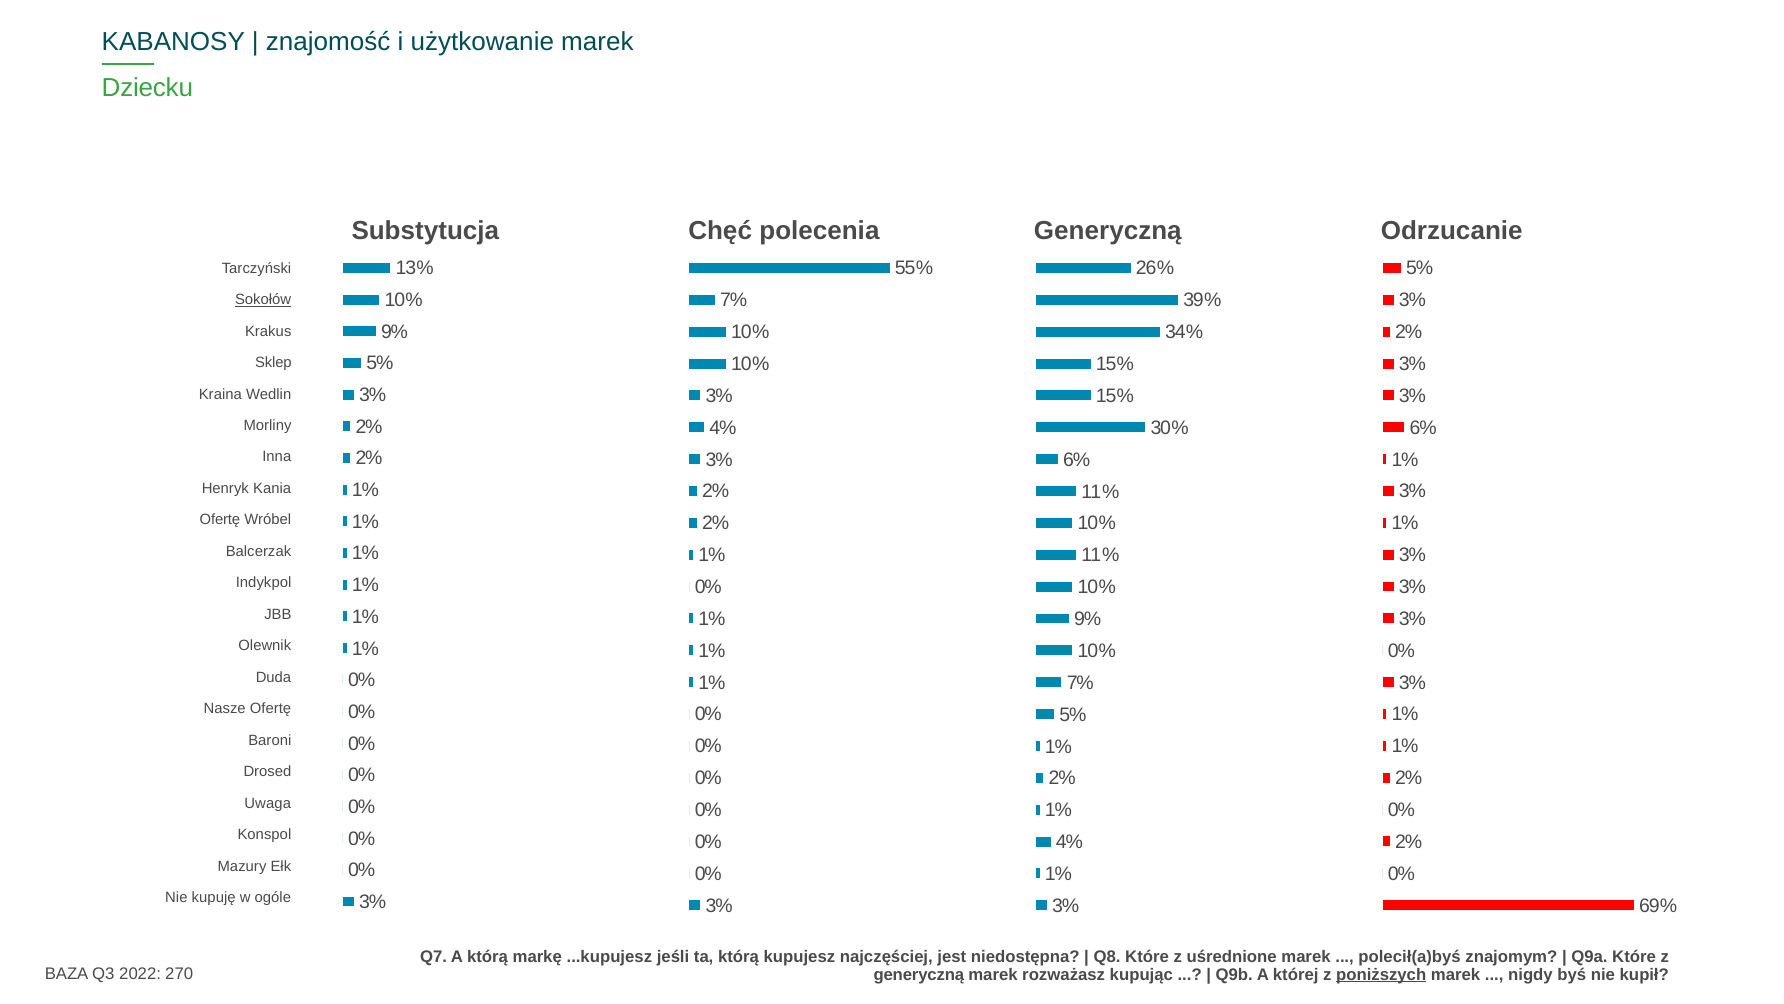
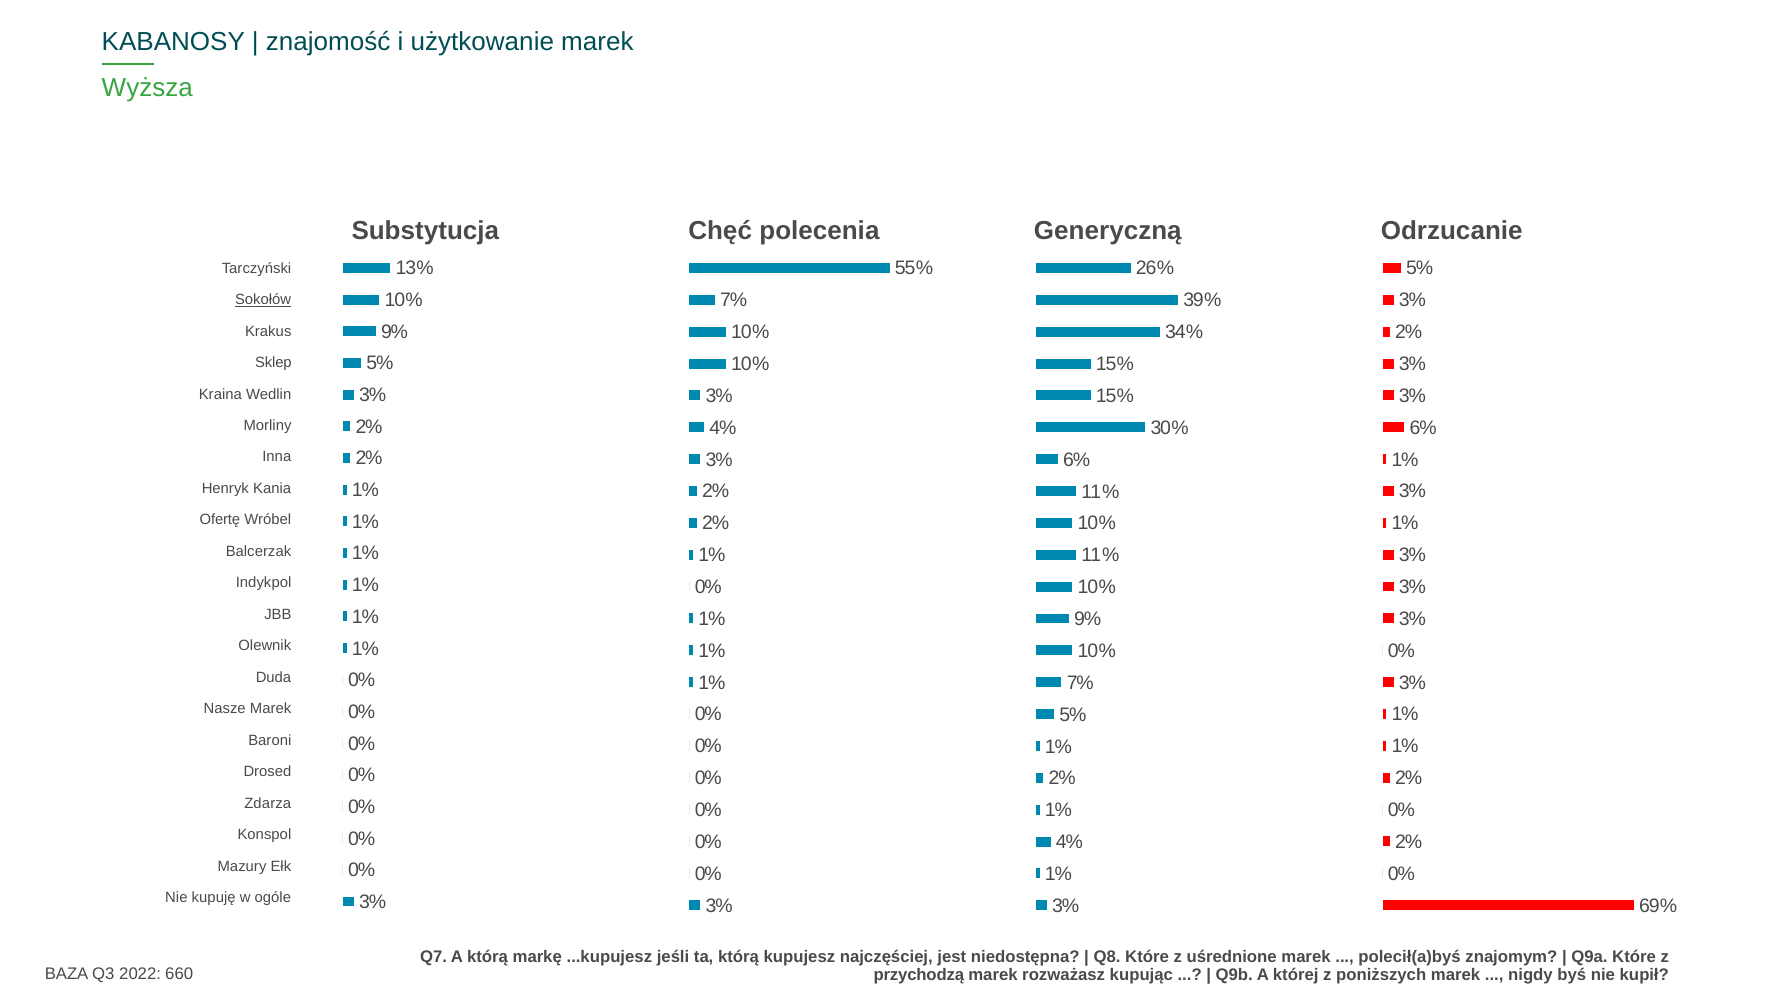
Dziecku: Dziecku -> Wyższa (147, 88)
Nasze Ofertę: Ofertę -> Marek (271, 708)
Uwaga: Uwaga -> Zdarza (268, 803)
270: 270 -> 660 (179, 974)
generyczną: generyczną -> przychodzą (919, 974)
poniższych underline: present -> none (1381, 974)
